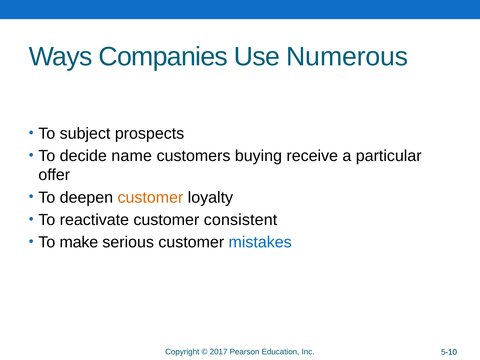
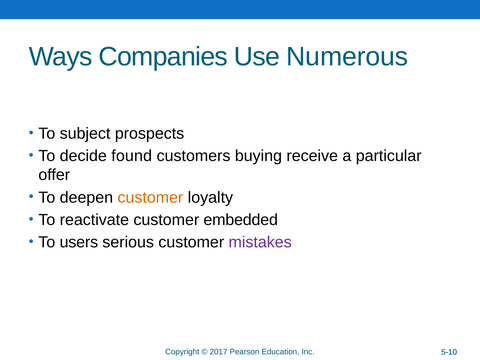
name: name -> found (132, 156)
consistent: consistent -> embedded (241, 220)
make: make -> users (79, 242)
mistakes colour: blue -> purple (260, 242)
